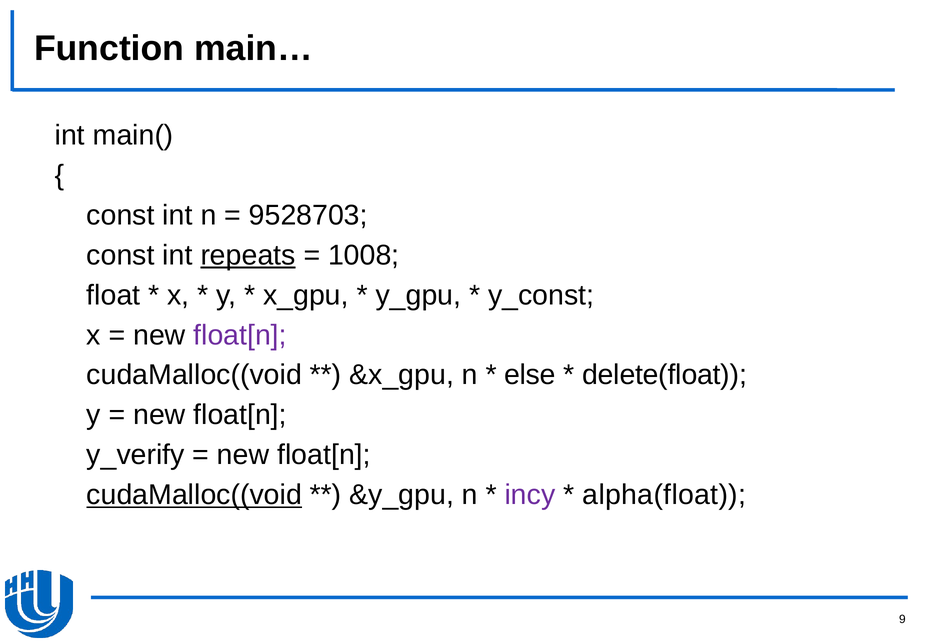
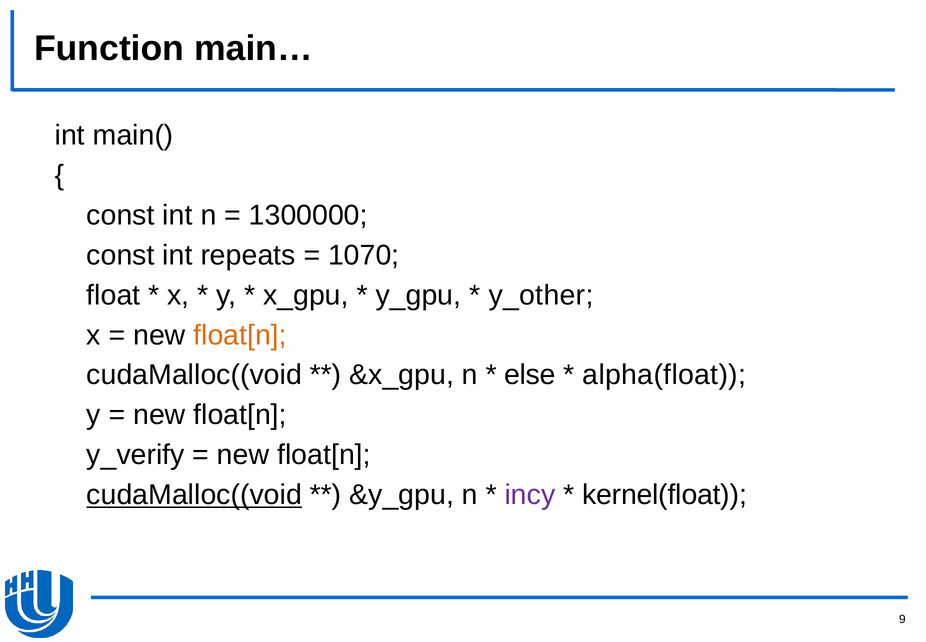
9528703: 9528703 -> 1300000 (308, 215)
repeats underline: present -> none (248, 255)
1008: 1008 -> 1070 (364, 255)
y_const: y_const -> y_other (541, 295)
float[n colour: purple -> orange (240, 335)
delete(float: delete(float -> alpha(float (664, 375)
alpha(float: alpha(float -> kernel(float (665, 494)
